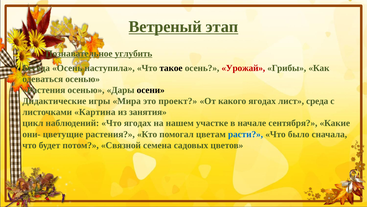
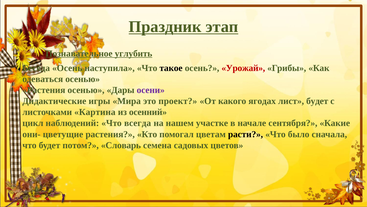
Ветреный: Ветреный -> Праздник (165, 27)
осени colour: black -> purple (151, 90)
лист среда: среда -> будет (317, 101)
занятия: занятия -> осенний (148, 112)
Что ягодах: ягодах -> всегда (138, 123)
расти colour: blue -> black (246, 134)
Связной: Связной -> Словарь (121, 145)
